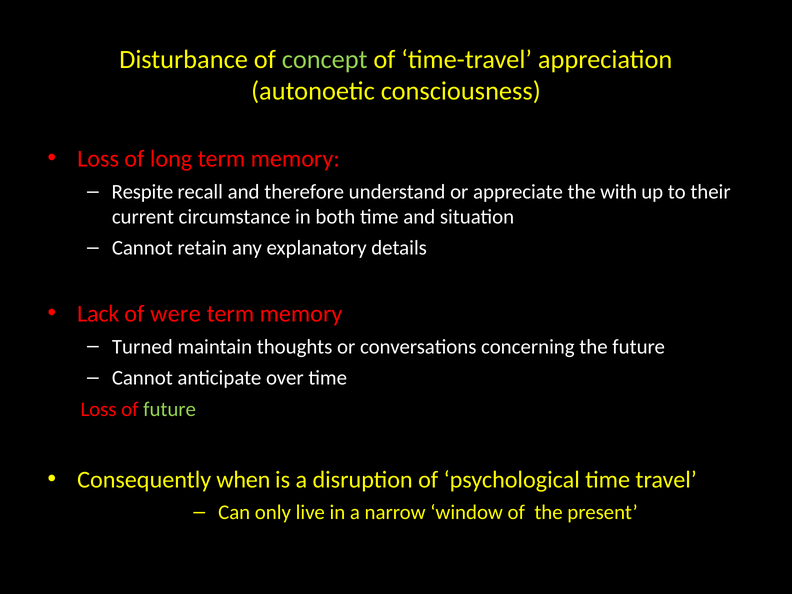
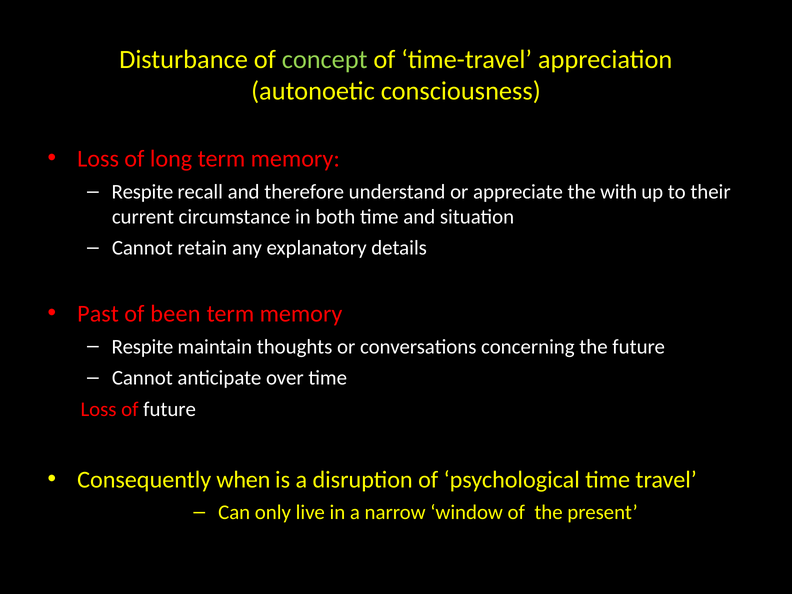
Lack: Lack -> Past (98, 314)
were: were -> been (175, 314)
Turned: Turned -> Respite (142, 347)
future colour: light green -> white (170, 409)
